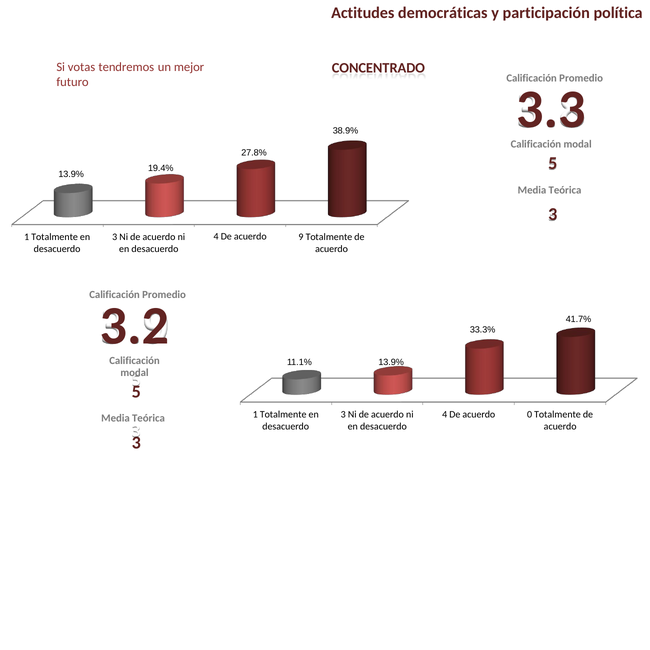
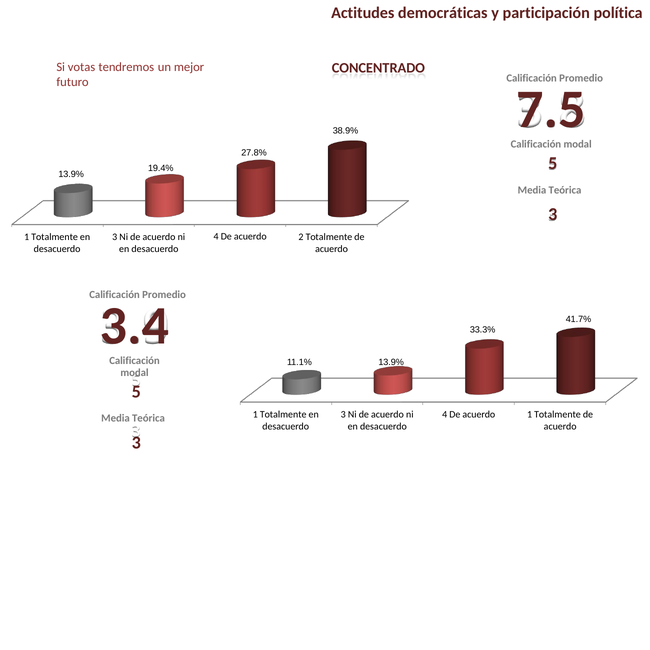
3.3: 3.3 -> 7.5 (551, 109)
9: 9 -> 2 (301, 237)
3.2: 3.2 -> 3.4 (134, 326)
acuerdo 0: 0 -> 1 (530, 414)
